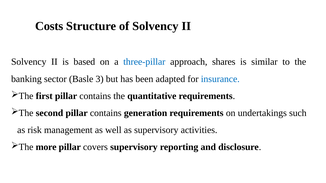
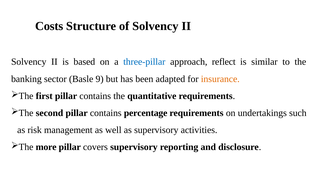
shares: shares -> reflect (224, 62)
3: 3 -> 9 (100, 79)
insurance colour: blue -> orange (220, 79)
generation: generation -> percentage (146, 113)
